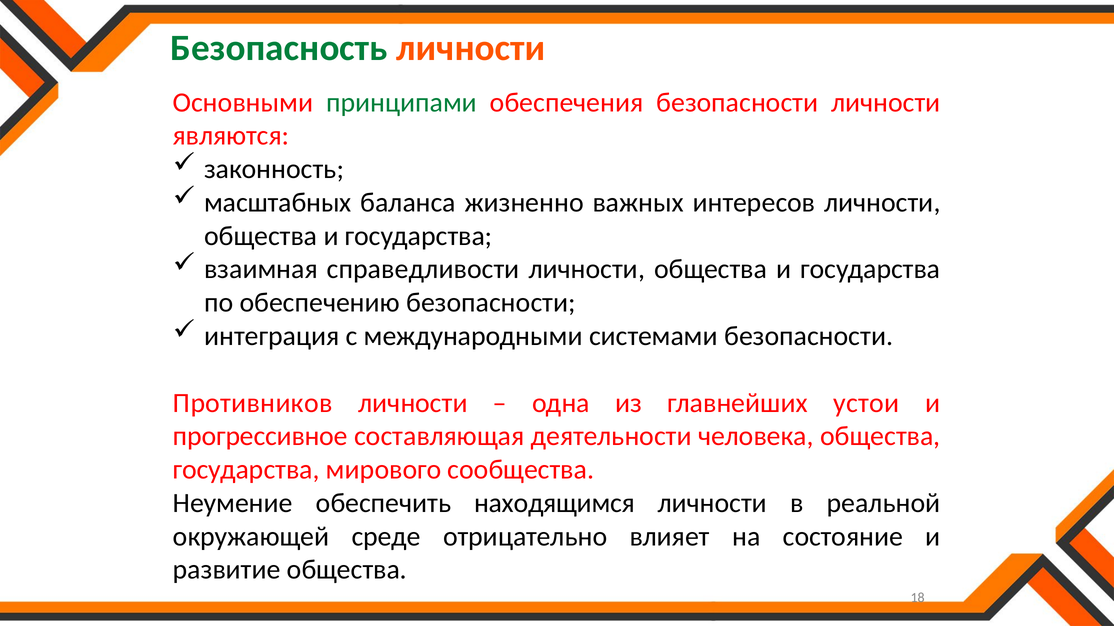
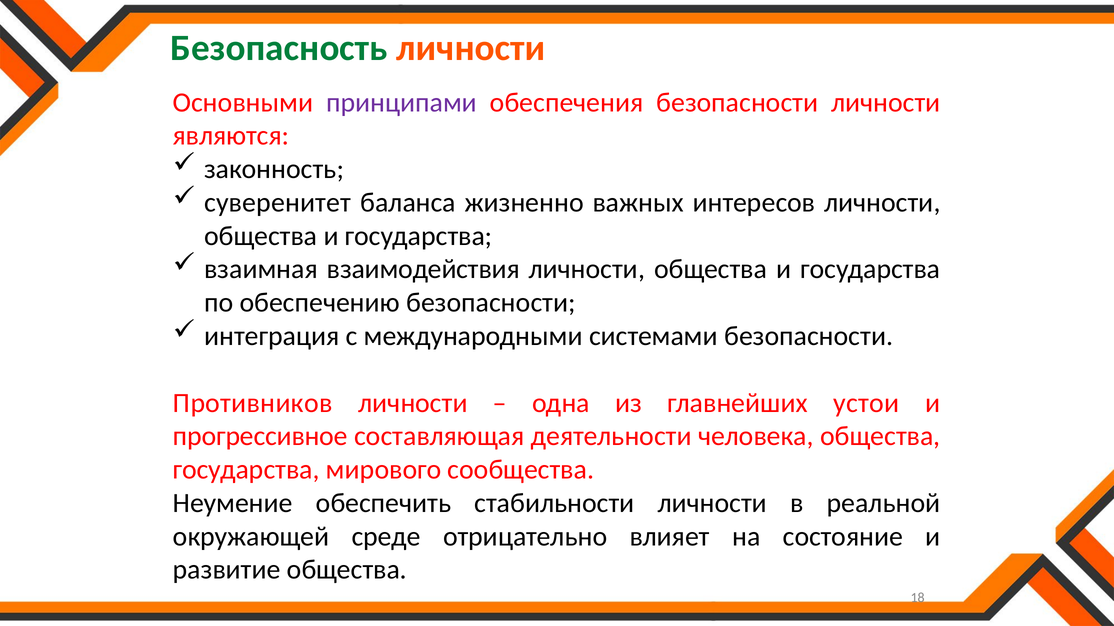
принципами colour: green -> purple (401, 102)
масштабных: масштабных -> суверенитет (278, 203)
справедливости: справедливости -> взаимодействия (423, 270)
находящимся: находящимся -> стабильности (554, 503)
